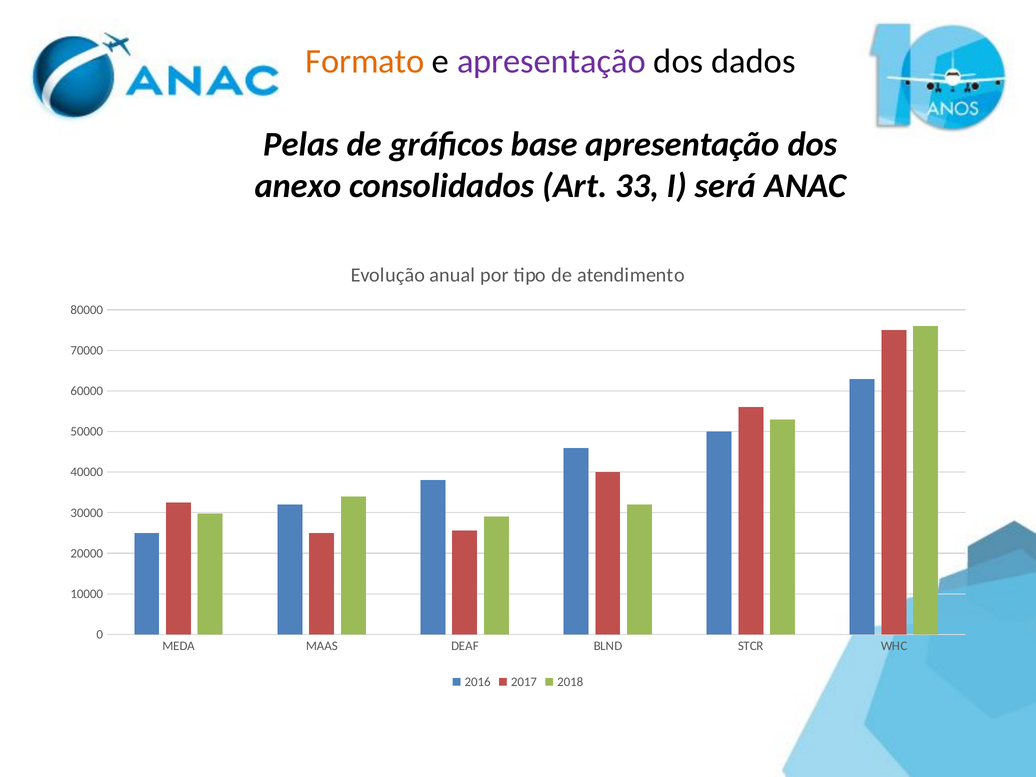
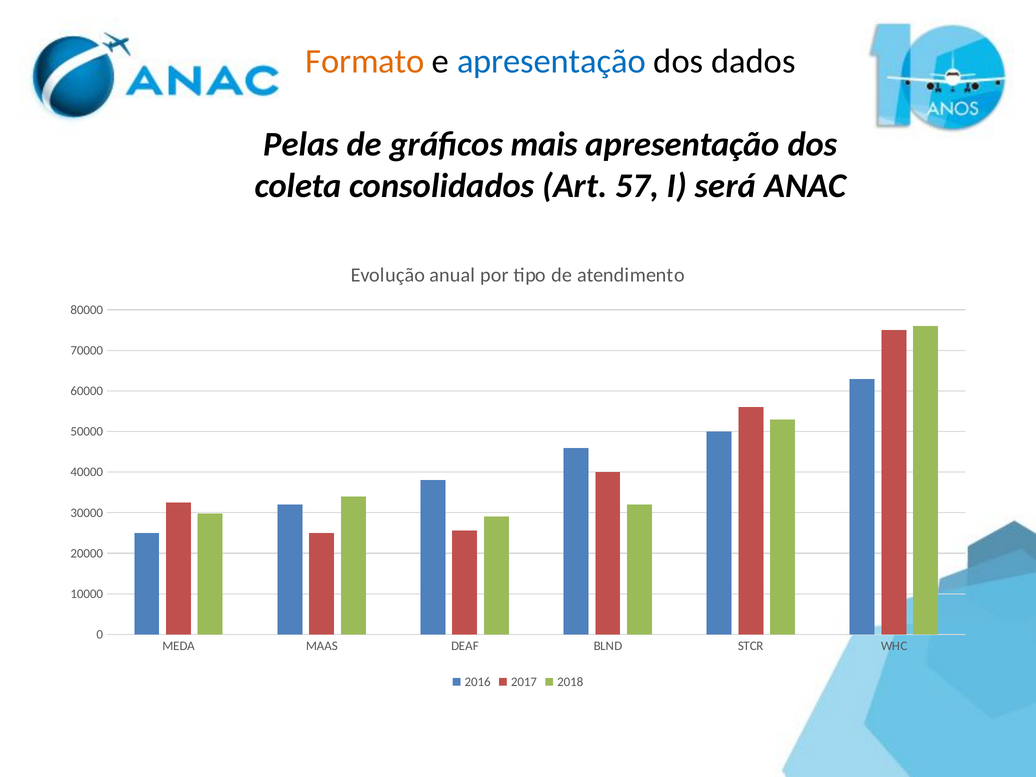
apresentação colour: purple -> blue (551, 61)
base: base -> mais (545, 144)
anexo: anexo -> coleta (298, 186)
33: 33 -> 57 (637, 186)
